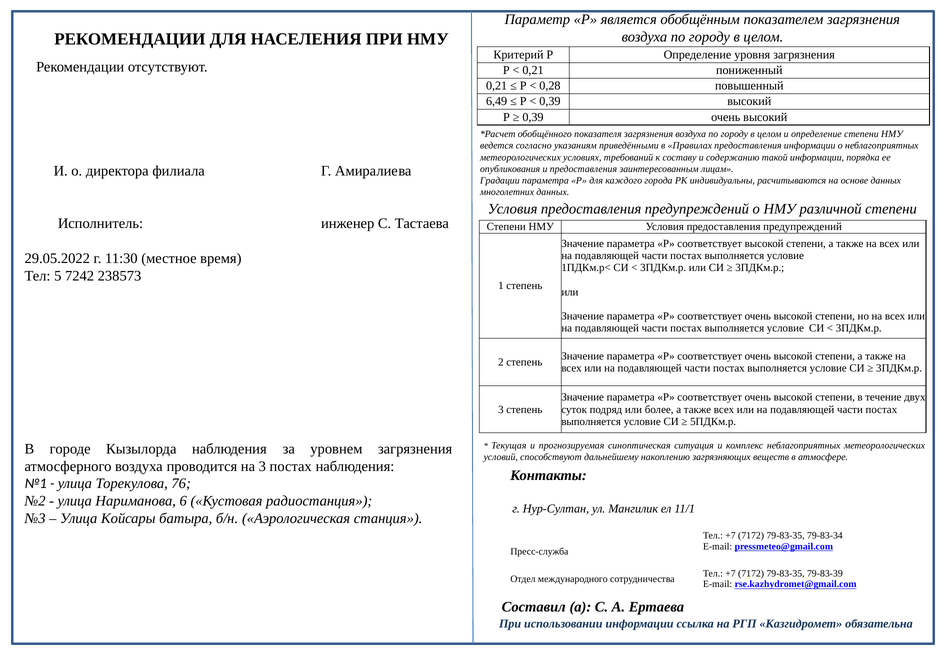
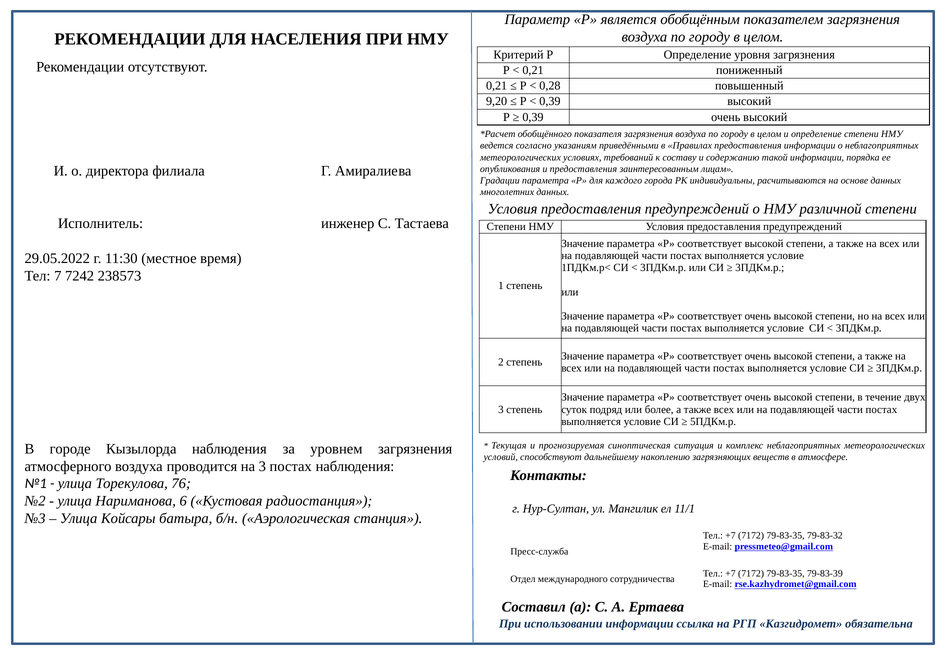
6,49: 6,49 -> 9,20 (497, 101)
5: 5 -> 7 (58, 276)
79-83-34: 79-83-34 -> 79-83-32 (825, 536)
